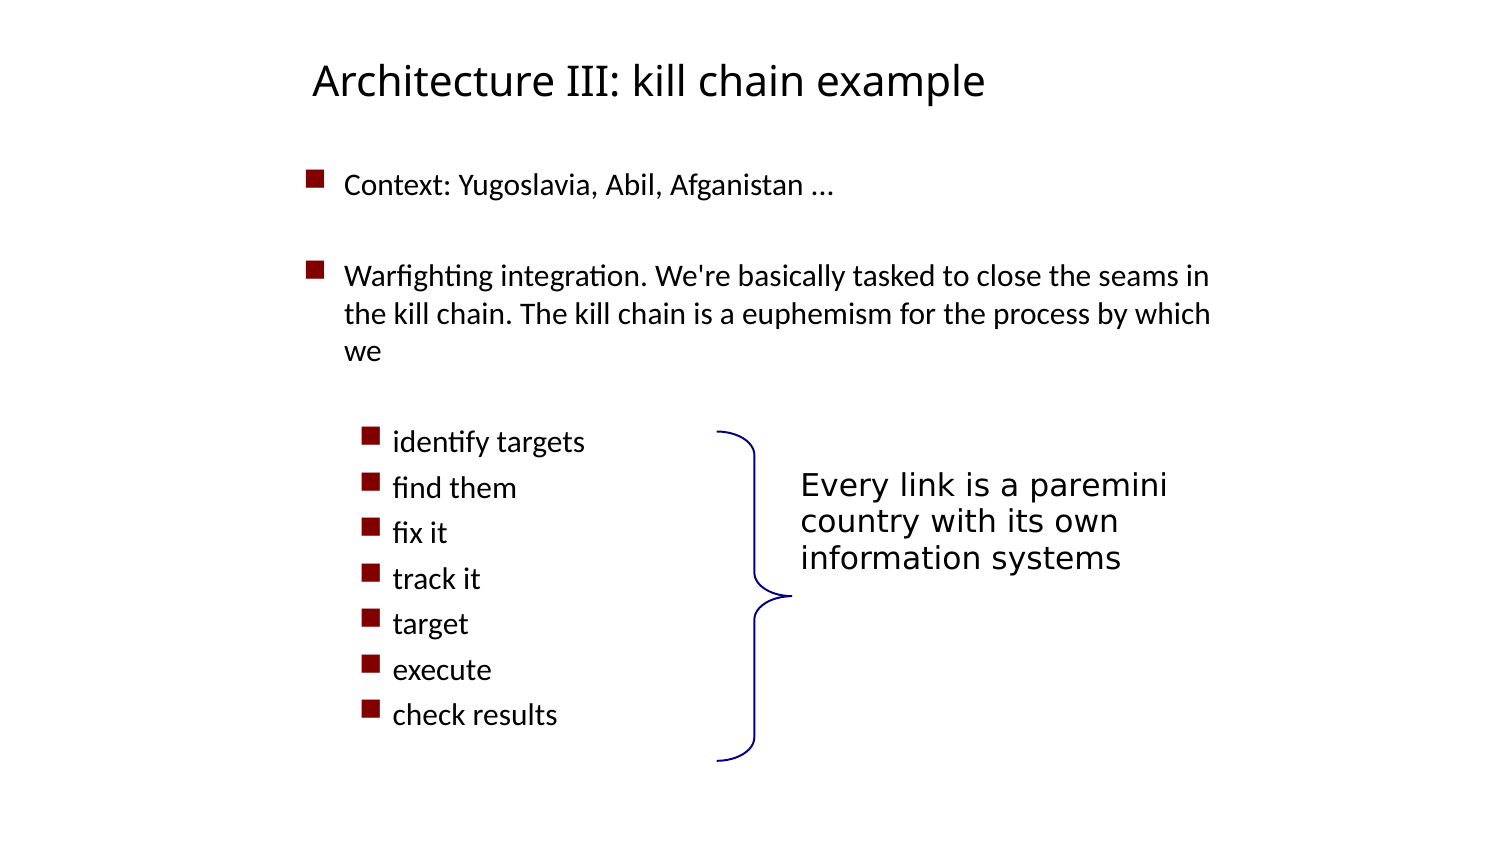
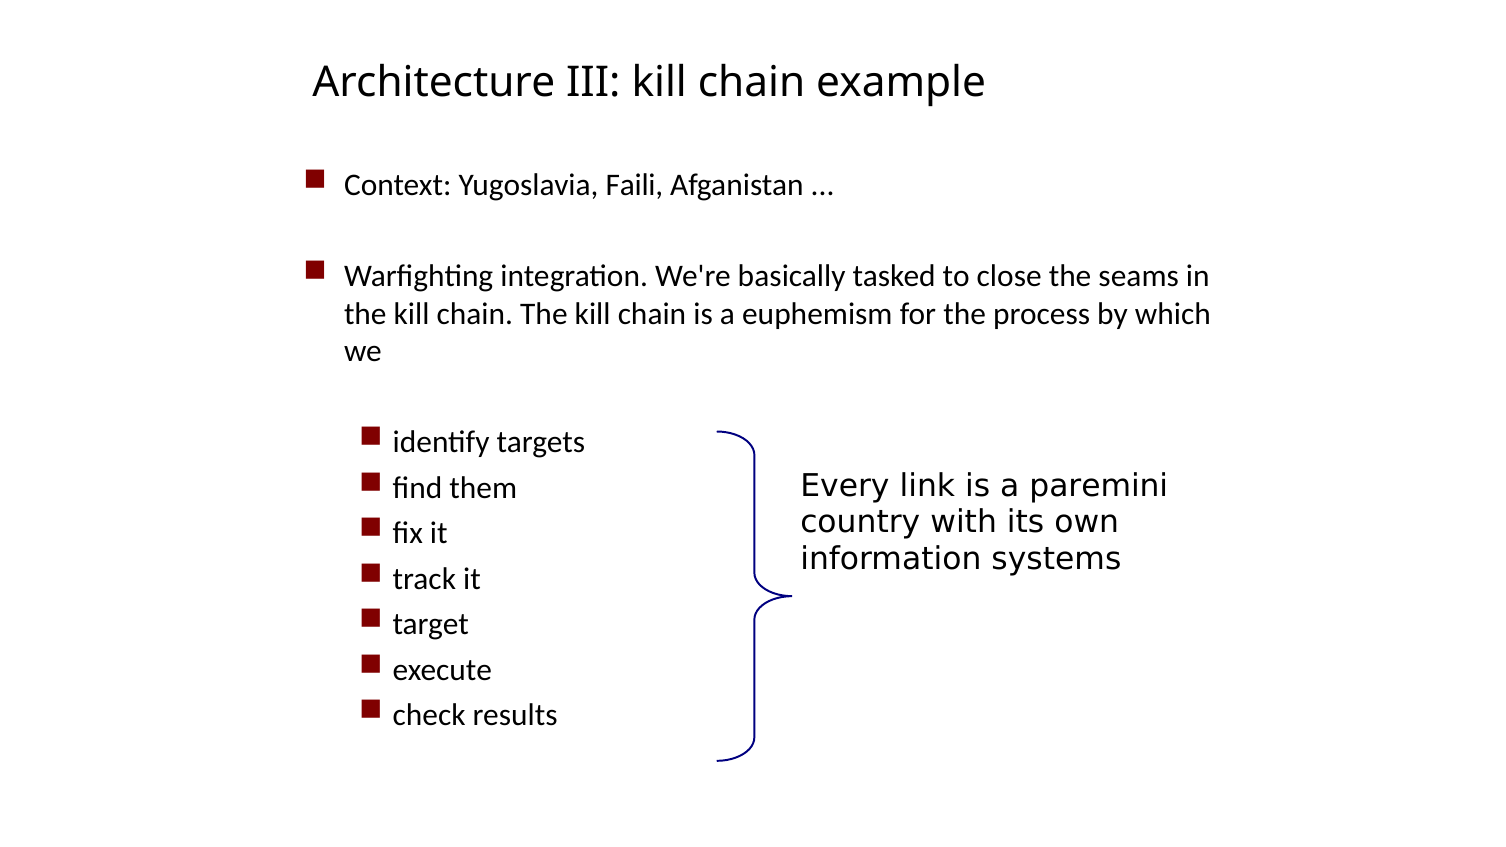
Abil: Abil -> Faili (634, 185)
